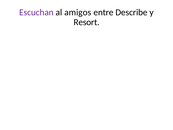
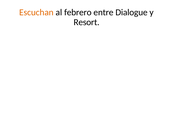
Escuchan colour: purple -> orange (36, 12)
amigos: amigos -> febrero (78, 12)
Describe: Describe -> Dialogue (132, 12)
